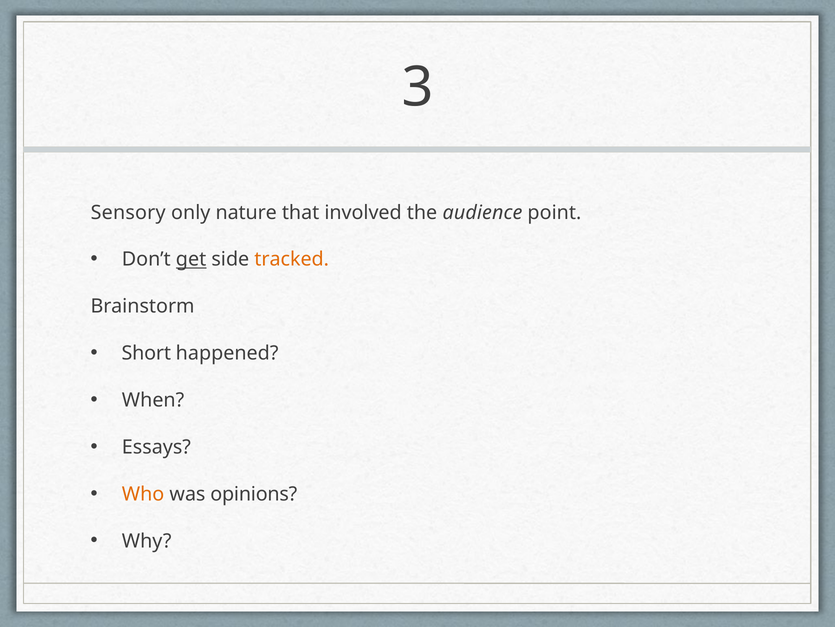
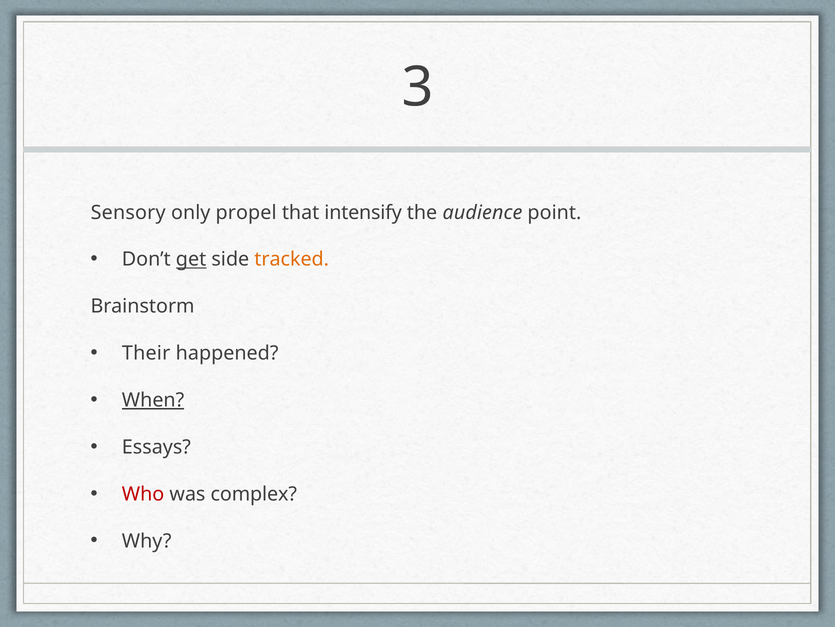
nature: nature -> propel (246, 212)
involved: involved -> intensify (363, 212)
Short: Short -> Their (146, 353)
When underline: none -> present (153, 400)
Who colour: orange -> red (143, 494)
opinions: opinions -> complex (254, 494)
